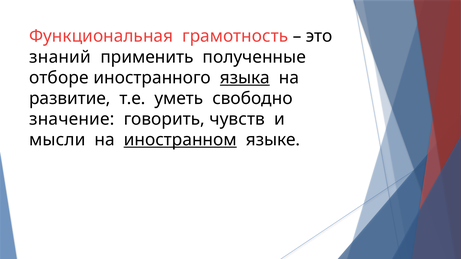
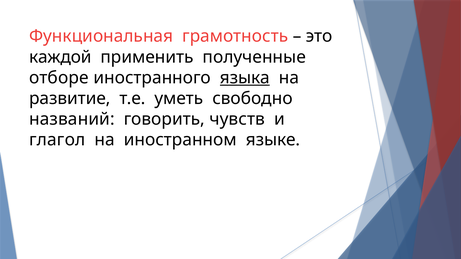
знаний: знаний -> каждой (60, 57)
значение: значение -> названий (72, 119)
мысли: мысли -> глагол (57, 140)
иностранном underline: present -> none (180, 140)
